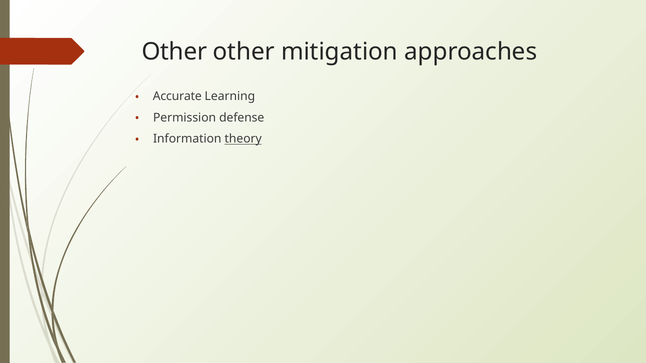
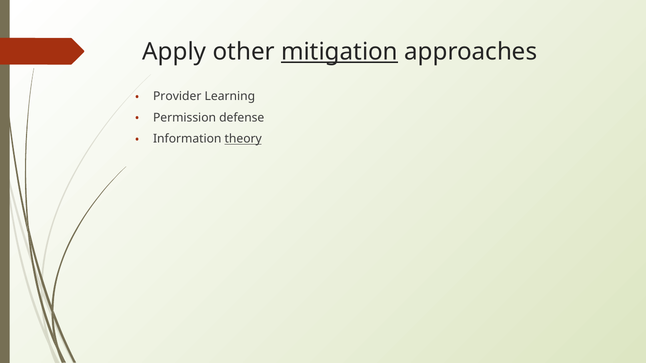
Other: Other -> Apply (174, 52)
mitigation underline: none -> present (339, 52)
Accurate: Accurate -> Provider (177, 97)
